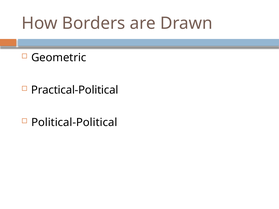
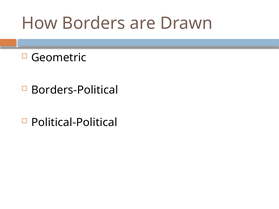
Practical-Political: Practical-Political -> Borders-Political (75, 90)
